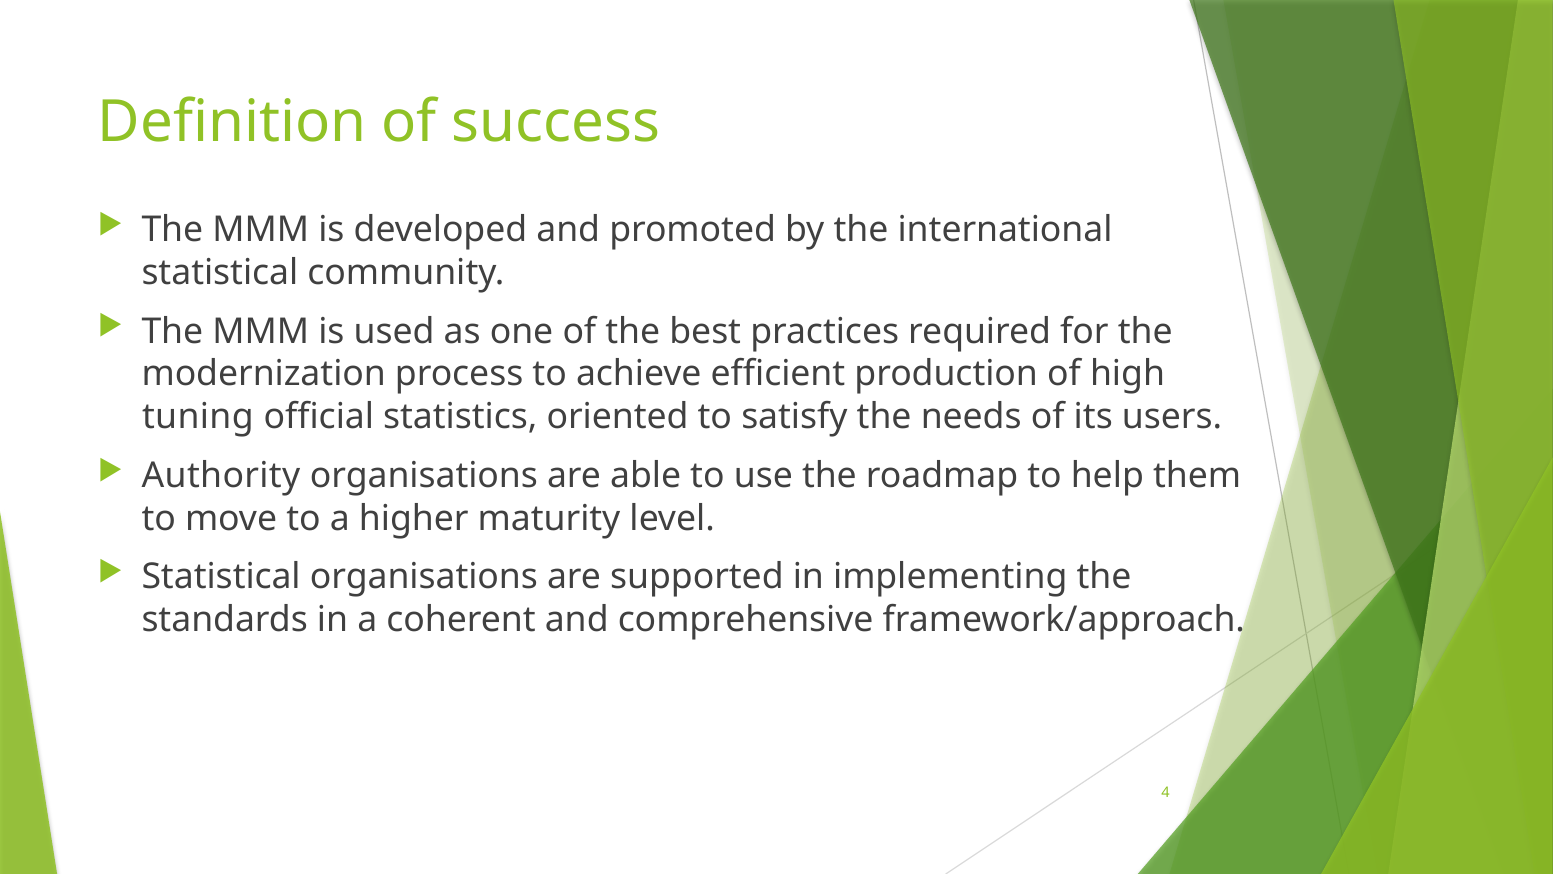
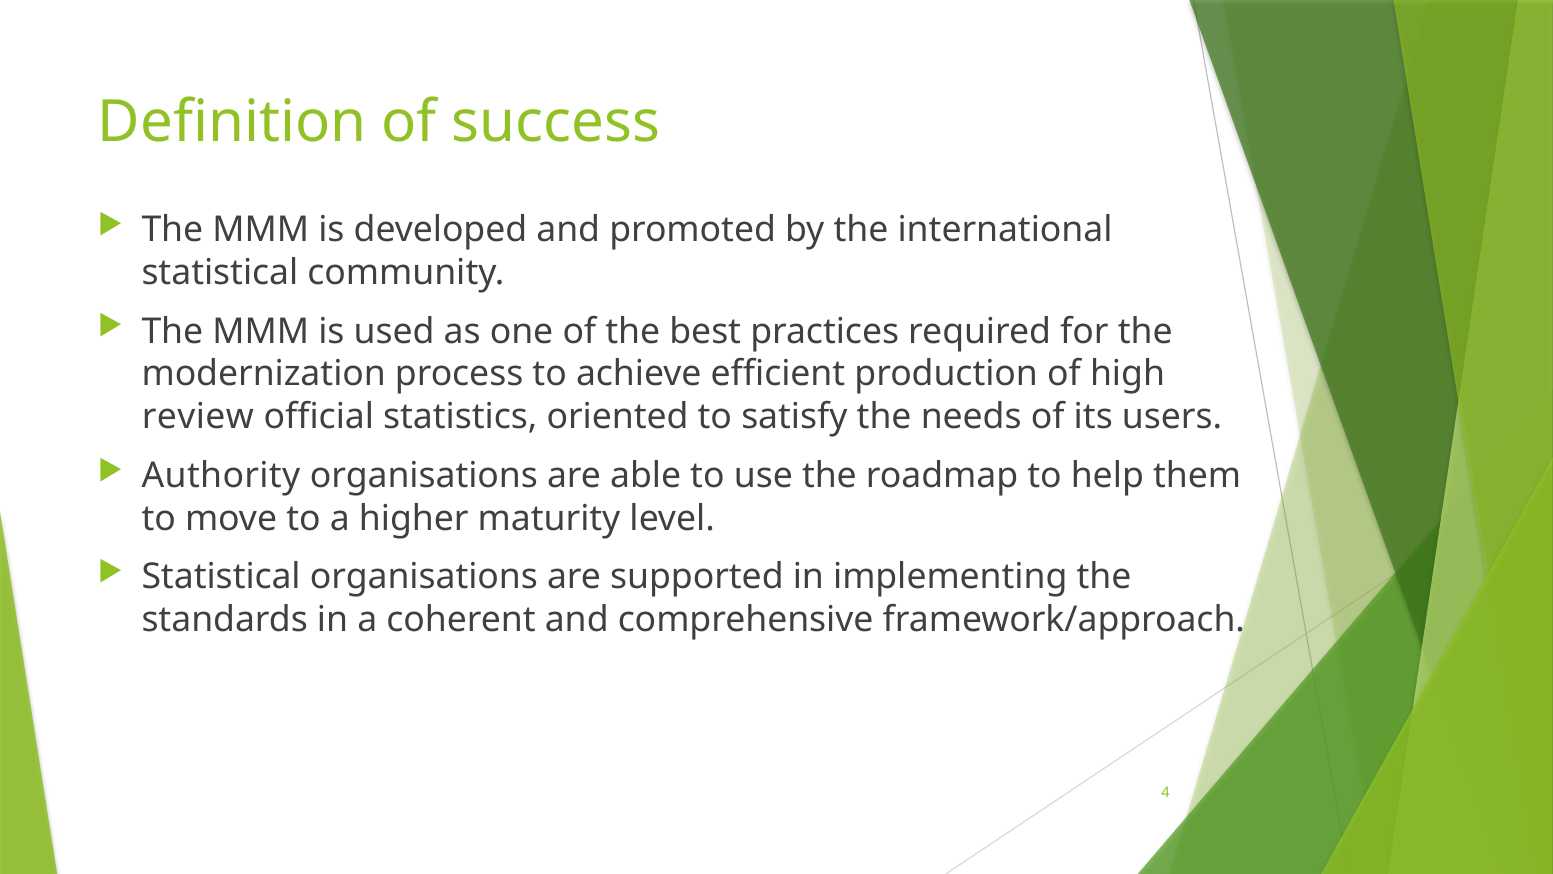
tuning: tuning -> review (198, 417)
